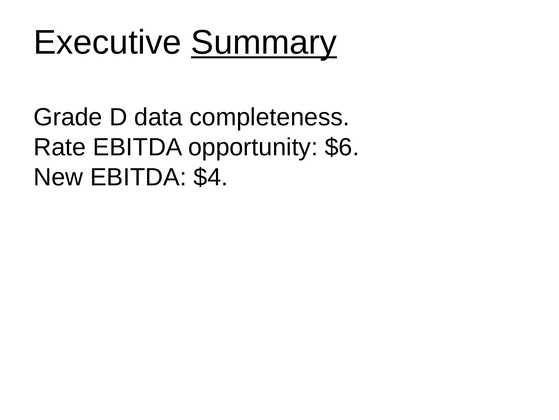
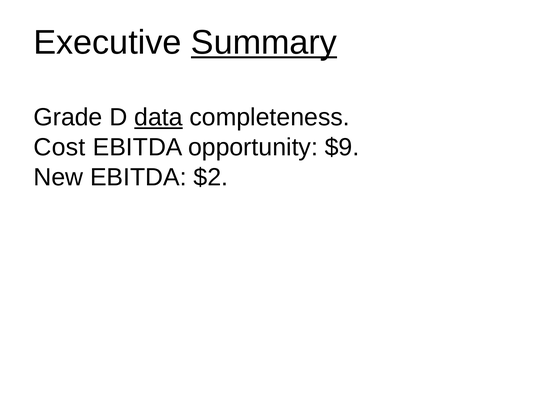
data underline: none -> present (158, 117)
Rate: Rate -> Cost (60, 147)
$6: $6 -> $9 (342, 147)
$4: $4 -> $2 (211, 177)
